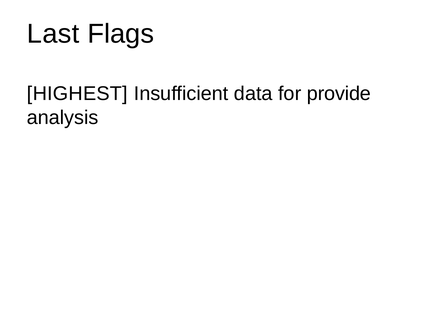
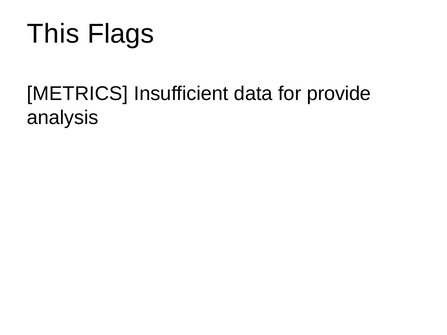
Last: Last -> This (53, 34)
HIGHEST: HIGHEST -> METRICS (77, 94)
